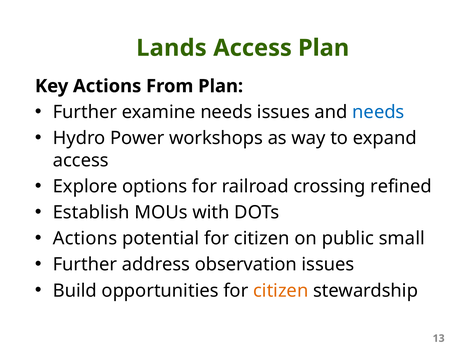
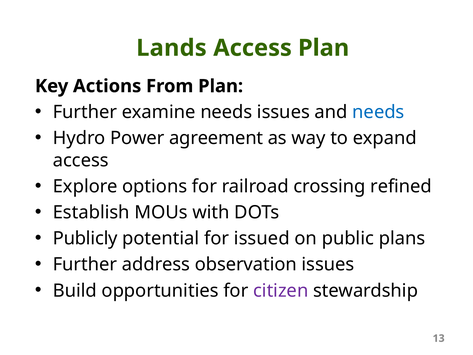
workshops: workshops -> agreement (216, 138)
Actions: Actions -> Publicly (85, 238)
potential for citizen: citizen -> issued (262, 238)
small: small -> plans (402, 238)
citizen colour: orange -> purple (281, 290)
